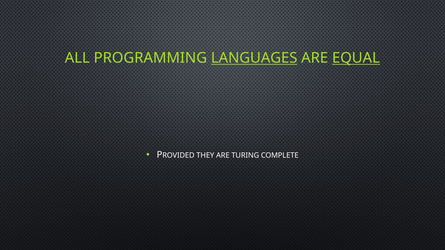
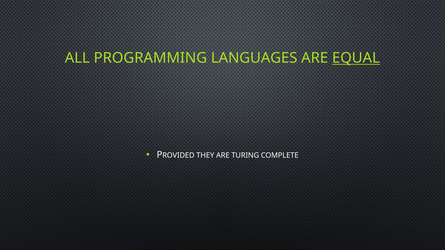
LANGUAGES underline: present -> none (254, 58)
